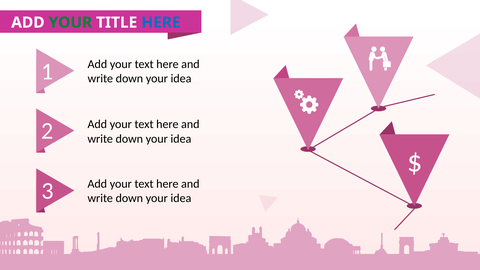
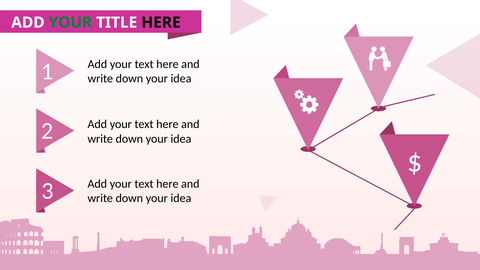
HERE colour: blue -> black (161, 23)
